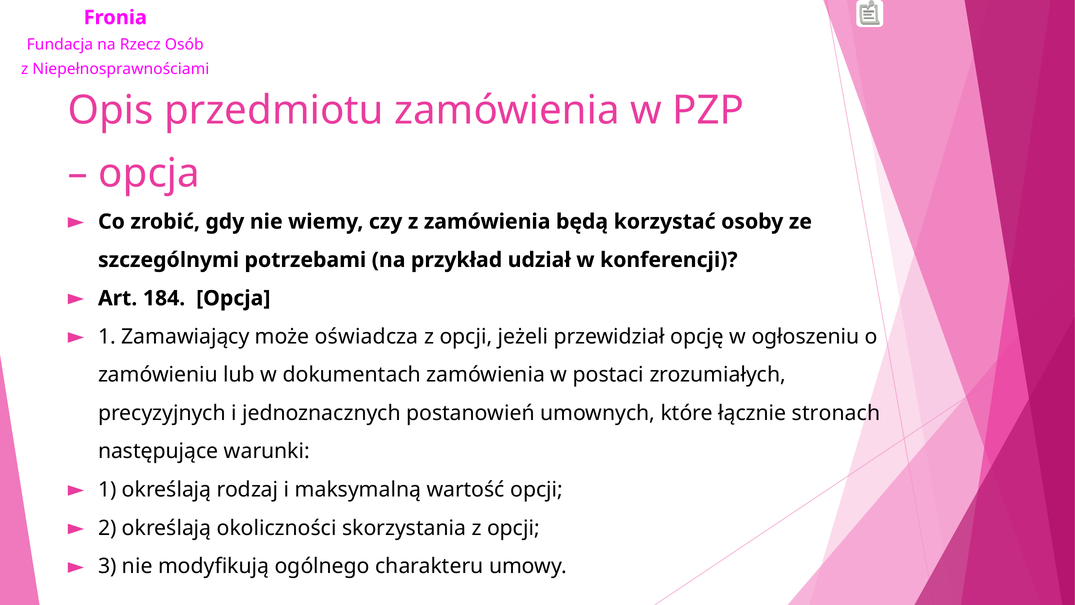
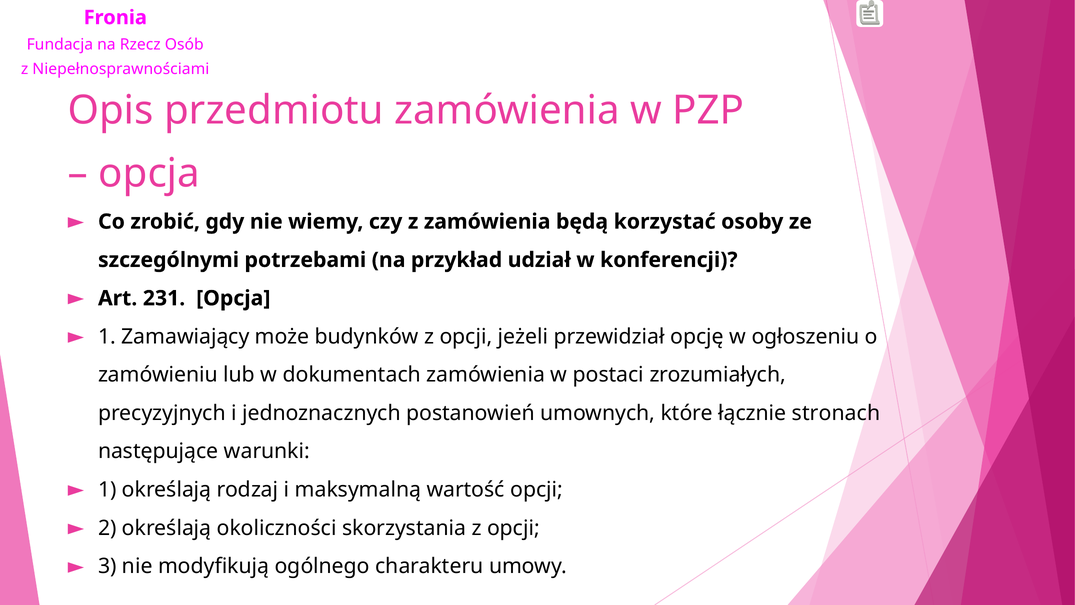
184: 184 -> 231 (164, 298)
oświadcza: oświadcza -> budynków (367, 336)
